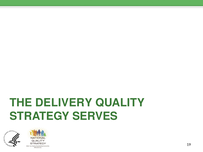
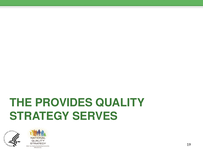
DELIVERY: DELIVERY -> PROVIDES (64, 103)
